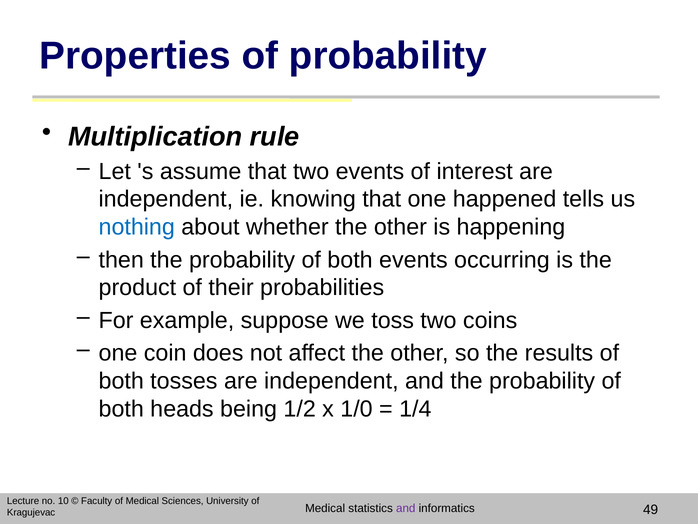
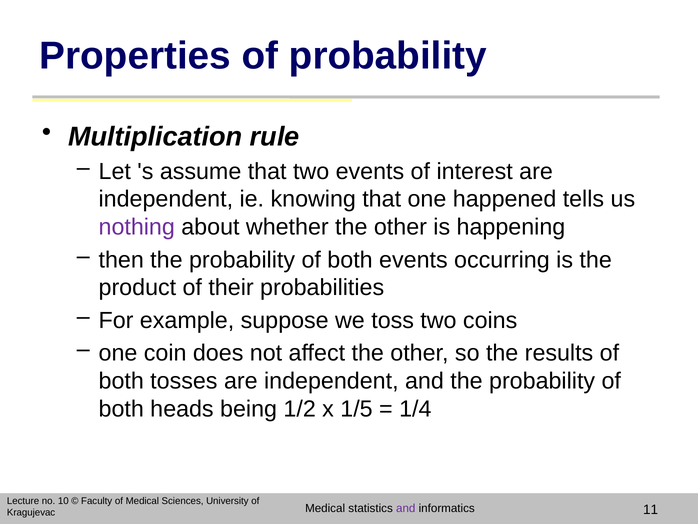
nothing colour: blue -> purple (137, 227)
1/0: 1/0 -> 1/5 (357, 408)
49: 49 -> 11 (651, 509)
